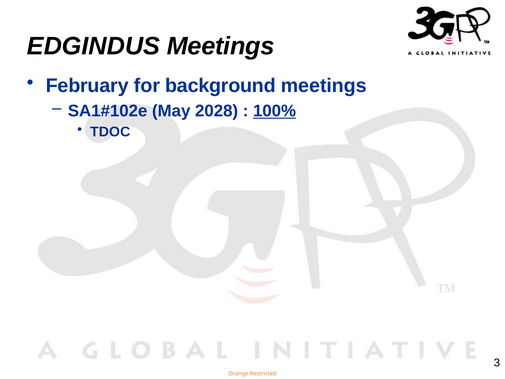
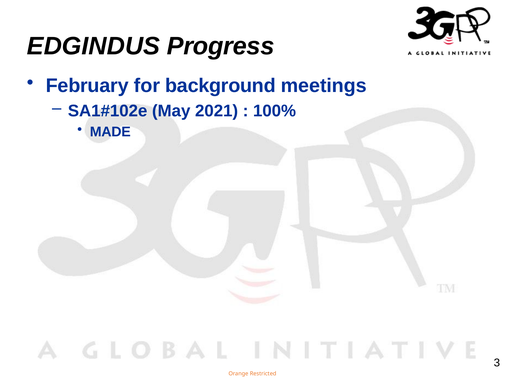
EDGINDUS Meetings: Meetings -> Progress (221, 46)
2028: 2028 -> 2021 (217, 111)
100% underline: present -> none (275, 111)
TDOC: TDOC -> MADE (110, 132)
